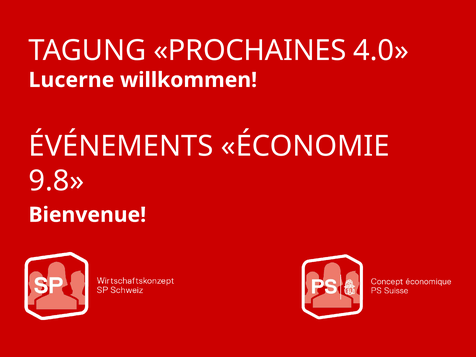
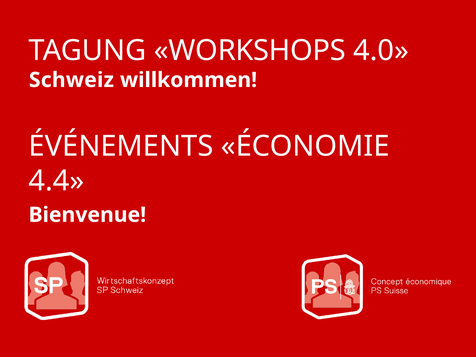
PROCHAINES: PROCHAINES -> WORKSHOPS (250, 50)
Lucerne: Lucerne -> Schweiz (71, 80)
9.8: 9.8 -> 4.4 (56, 181)
